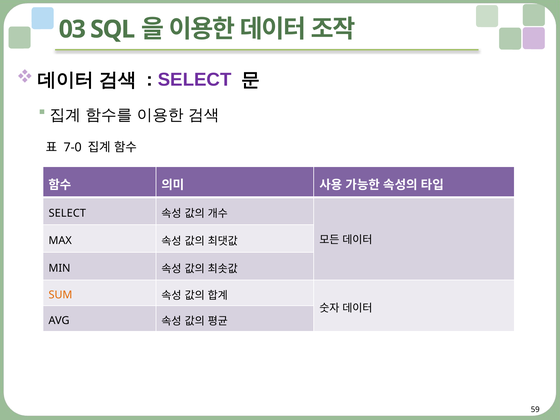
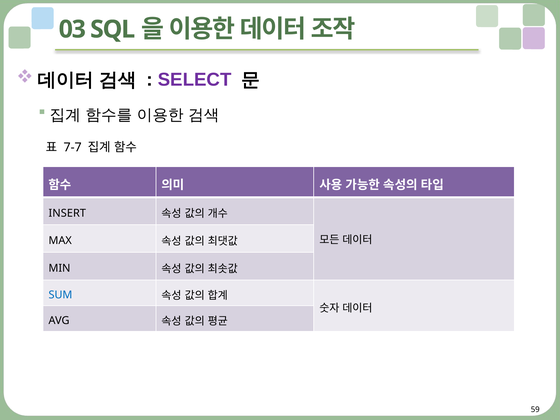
7-0: 7-0 -> 7-7 (73, 148)
SELECT: SELECT -> INSERT (67, 213)
SUM colour: orange -> blue (60, 295)
